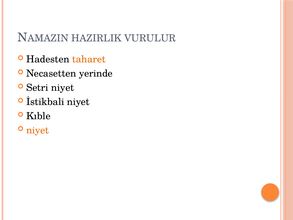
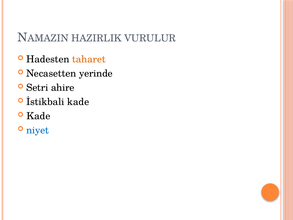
Setri niyet: niyet -> ahire (63, 88)
İstikbali niyet: niyet -> kade (78, 102)
Kıble: Kıble -> Kade (38, 116)
niyet colour: orange -> blue (38, 130)
